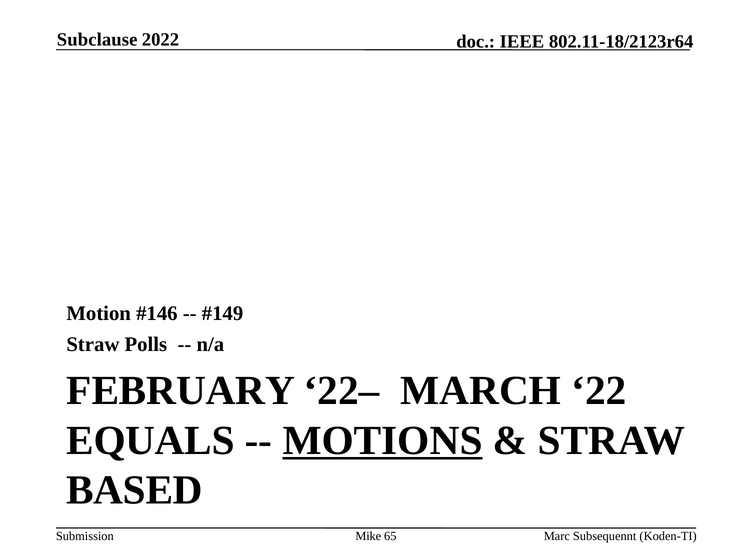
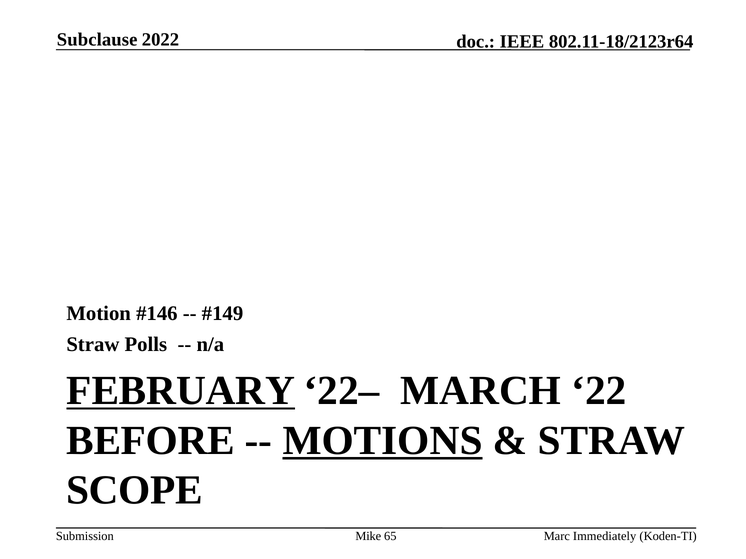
FEBRUARY underline: none -> present (181, 391)
EQUALS: EQUALS -> BEFORE (151, 441)
BASED: BASED -> SCOPE (134, 490)
Subsequennt: Subsequennt -> Immediately (605, 537)
